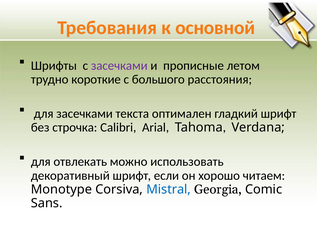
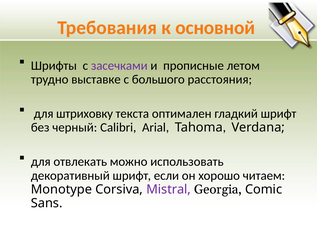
короткие: короткие -> выставке (96, 79)
для засечками: засечками -> штриховку (85, 114)
строчка: строчка -> черный (75, 127)
Mistral colour: blue -> purple (169, 189)
